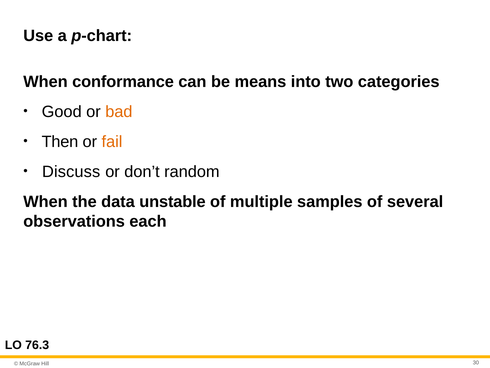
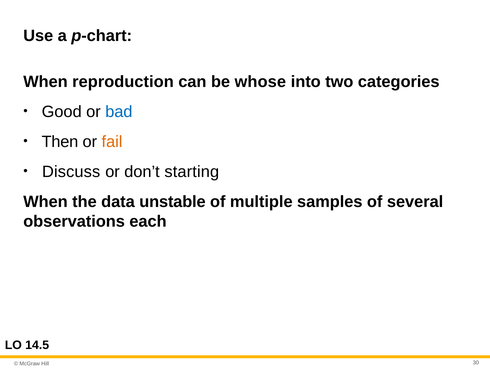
conformance: conformance -> reproduction (123, 82)
means: means -> whose (260, 82)
bad colour: orange -> blue (119, 112)
random: random -> starting (192, 172)
76.3: 76.3 -> 14.5 (37, 345)
